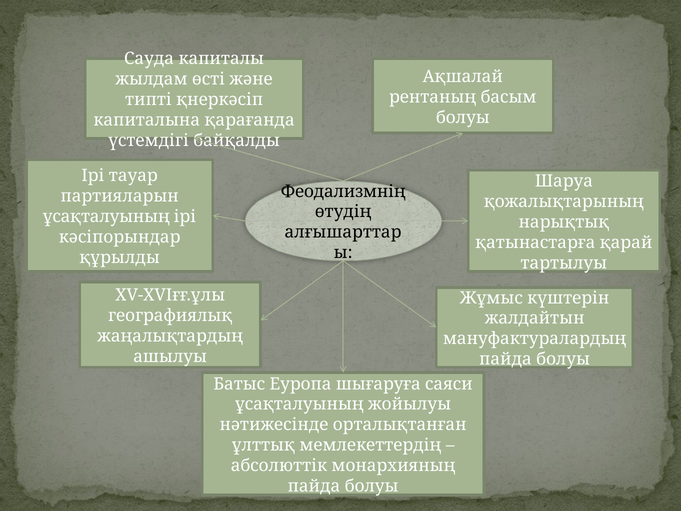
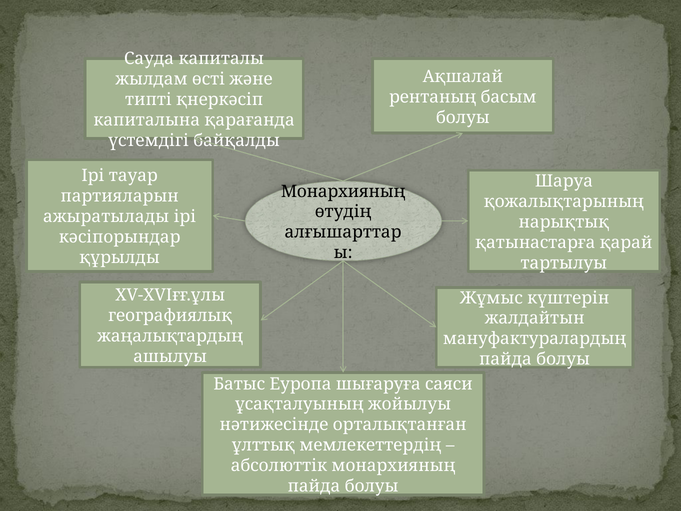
Феодализмнің: Феодализмнің -> Монархияның (343, 191)
ұсақталуының: ұсақталуының -> ажыратылады (106, 217)
